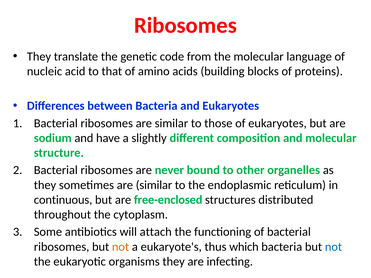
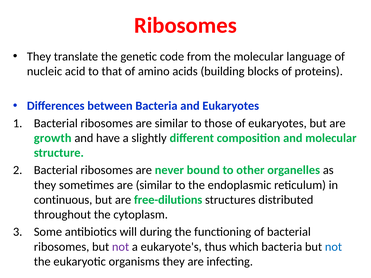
sodium: sodium -> growth (53, 138)
free-enclosed: free-enclosed -> free-dilutions (168, 200)
attach: attach -> during (156, 232)
not colour: orange -> purple (121, 247)
